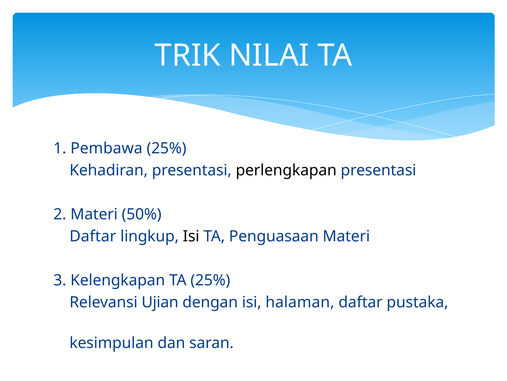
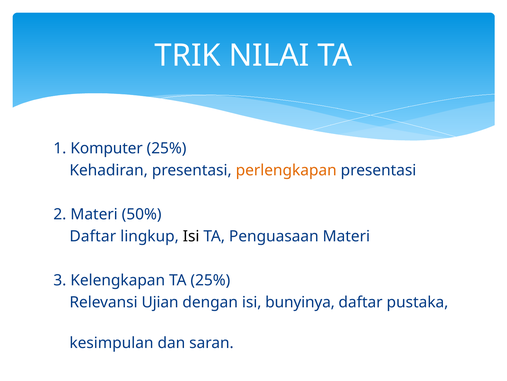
Pembawa: Pembawa -> Komputer (107, 148)
perlengkapan colour: black -> orange (286, 170)
halaman: halaman -> bunyinya (300, 302)
